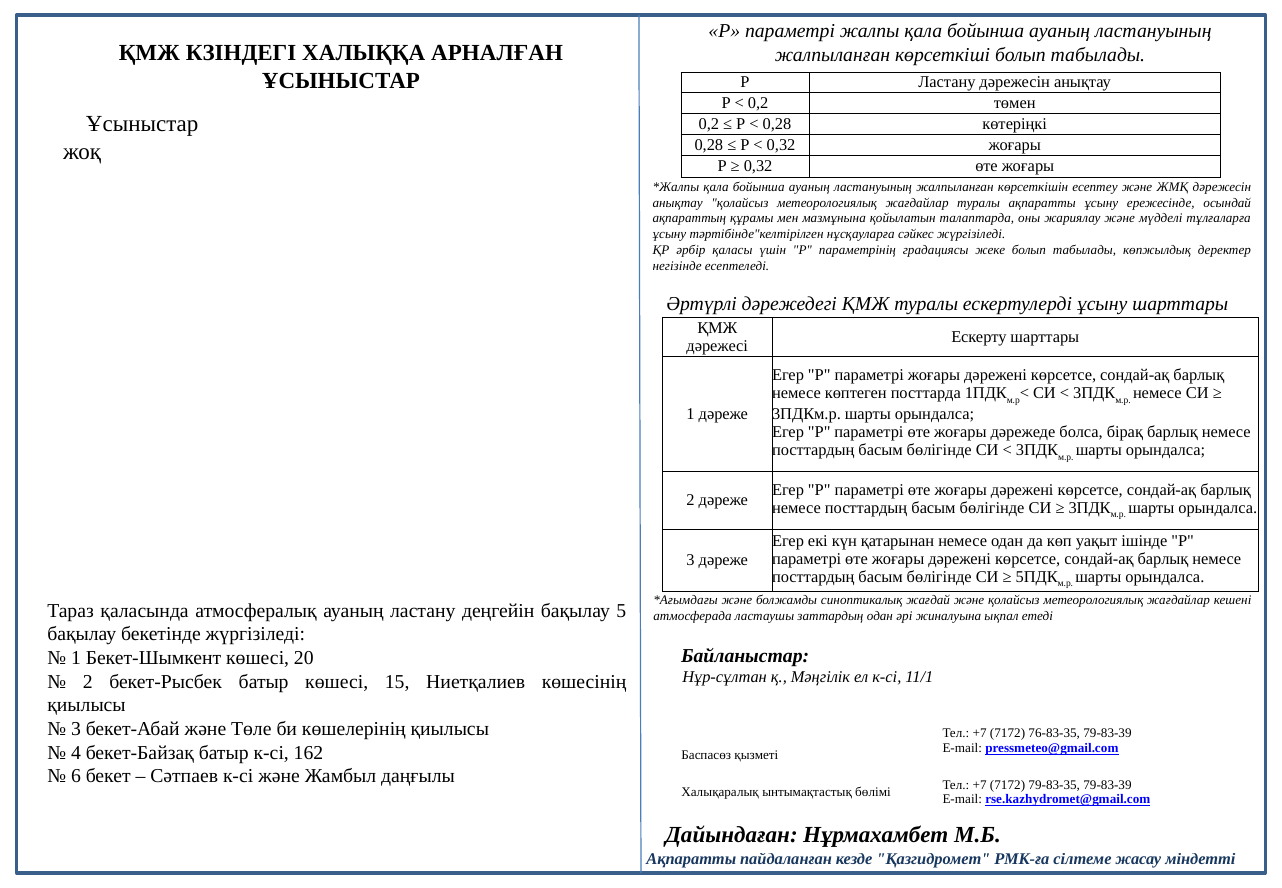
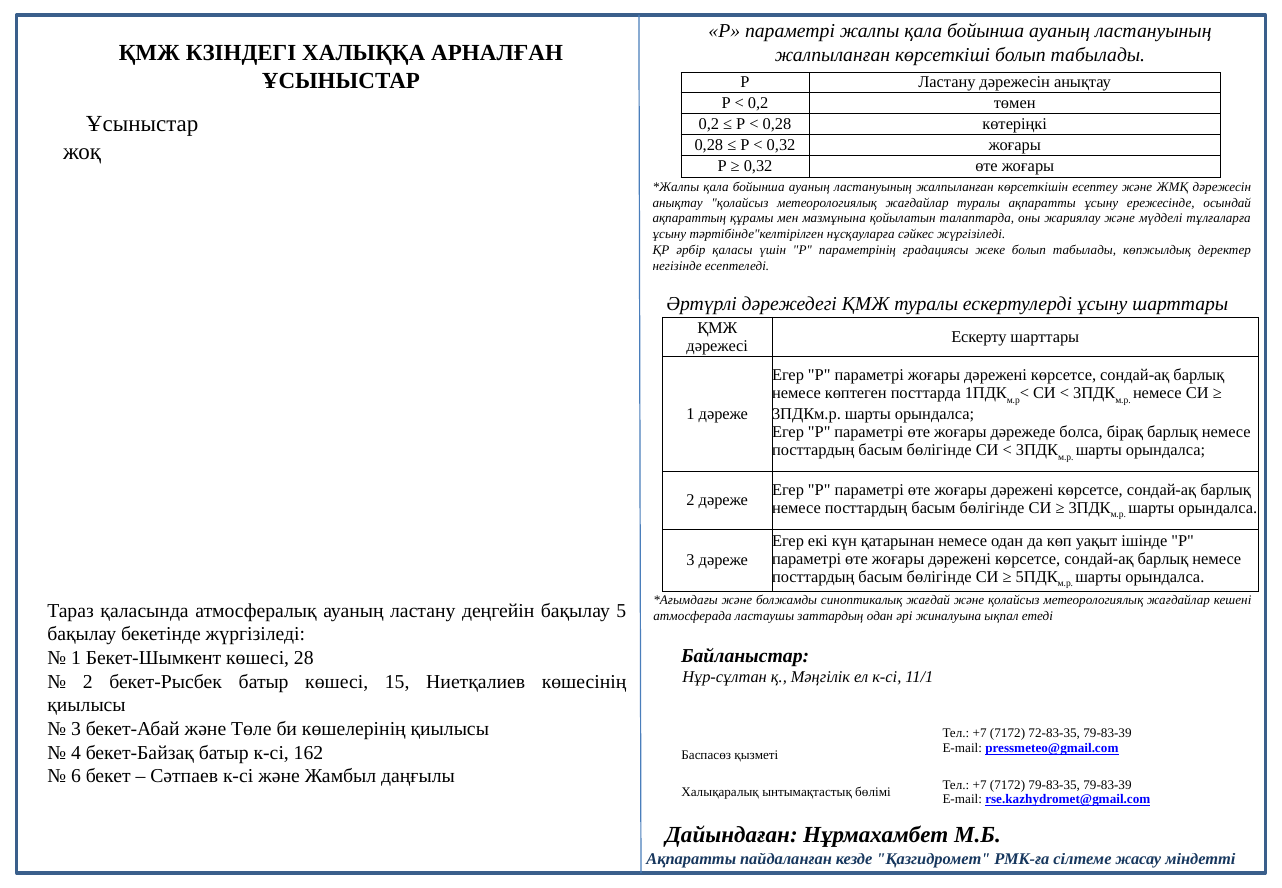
20: 20 -> 28 (304, 658)
76-83-35: 76-83-35 -> 72-83-35 (1054, 733)
